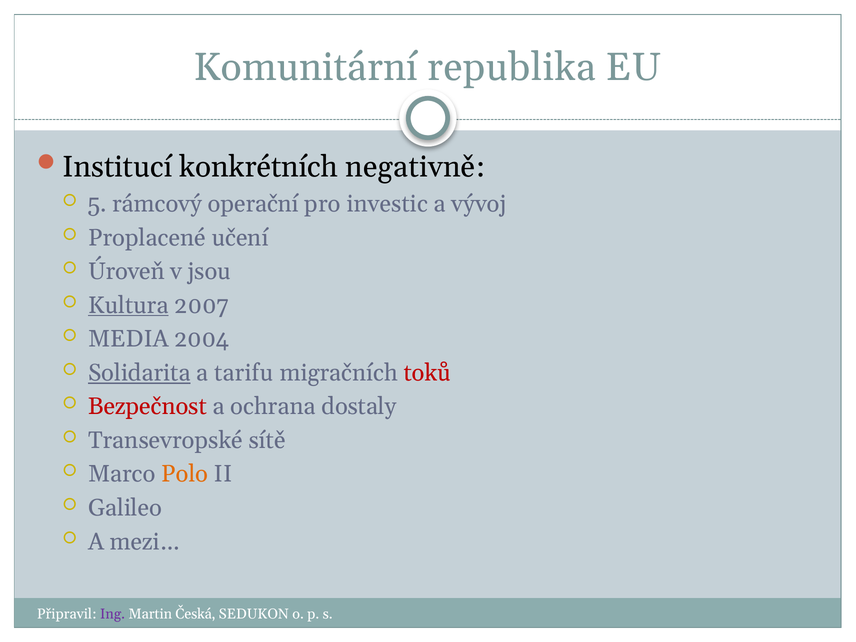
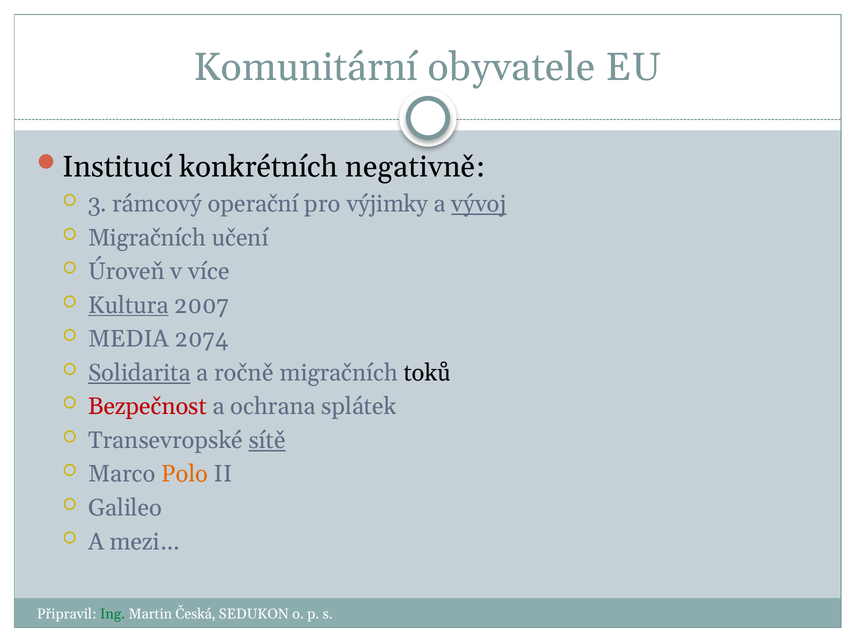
republika: republika -> obyvatele (512, 67)
5: 5 -> 3 (97, 204)
investic: investic -> výjimky (387, 204)
vývoj underline: none -> present (479, 204)
Proplacené: Proplacené -> Migračních (147, 238)
jsou: jsou -> více (209, 272)
2004: 2004 -> 2074 (202, 339)
tarifu: tarifu -> ročně (244, 373)
toků colour: red -> black (427, 373)
dostaly: dostaly -> splátek (359, 407)
sítě underline: none -> present (267, 440)
Ing colour: purple -> green (112, 614)
